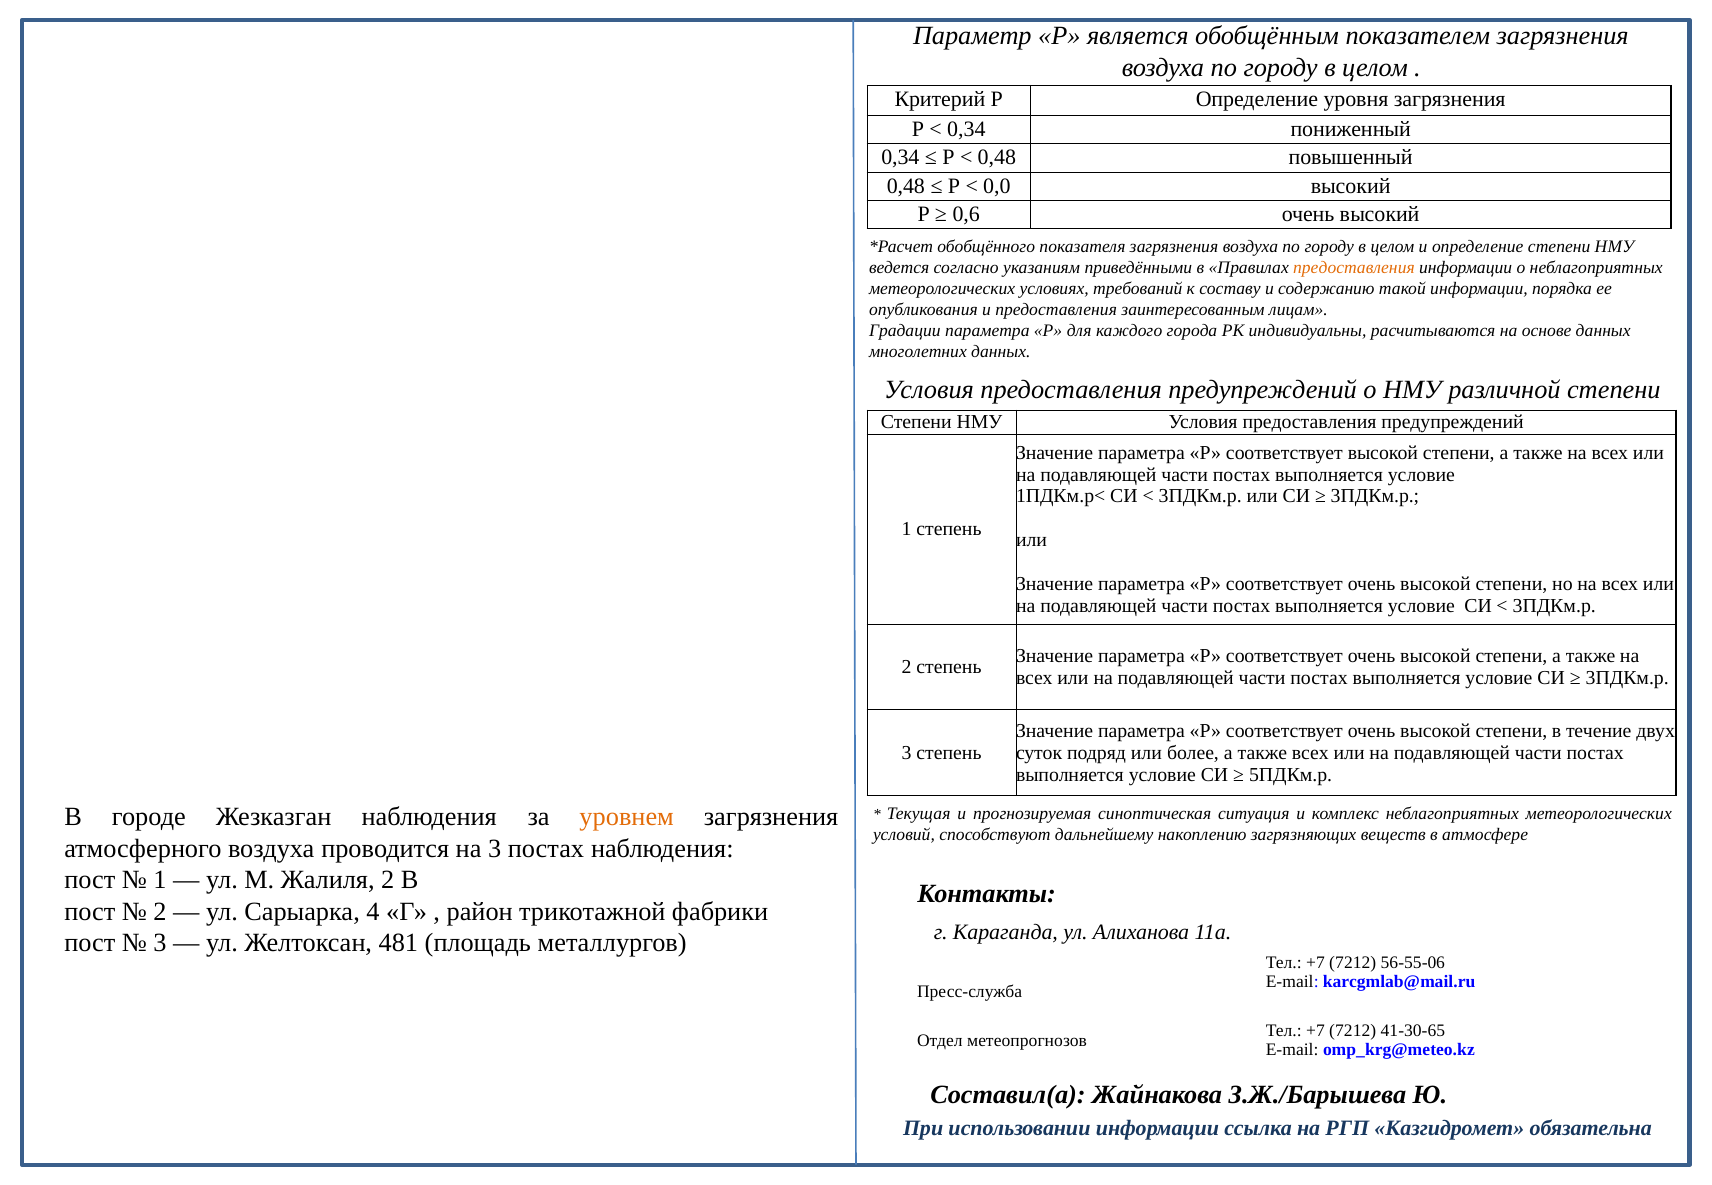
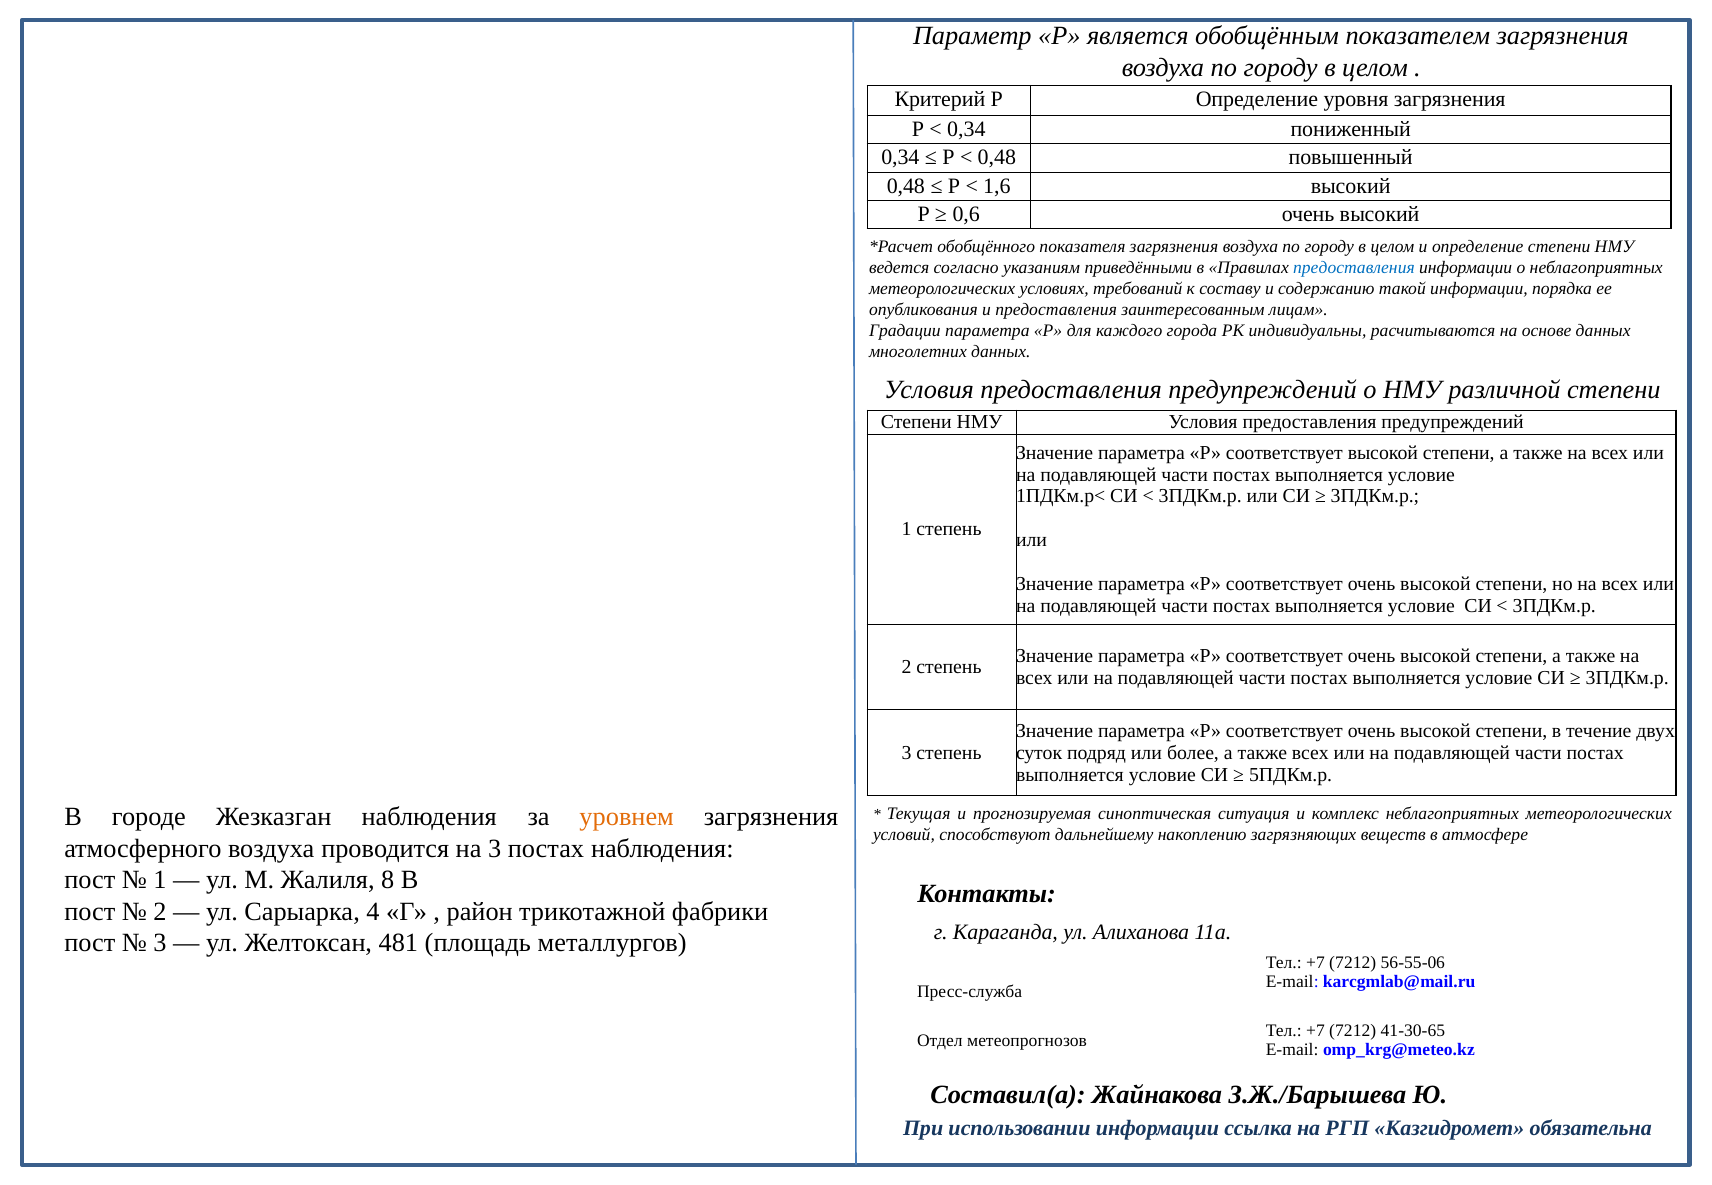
0,0: 0,0 -> 1,6 (997, 186)
предоставления colour: orange -> blue (1354, 267)
Жалиля 2: 2 -> 8 (388, 880)
